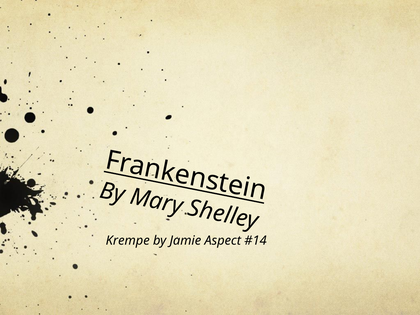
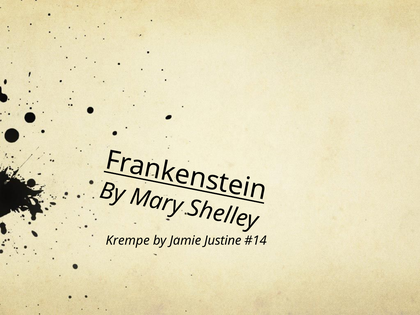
Aspect: Aspect -> Justine (223, 241)
